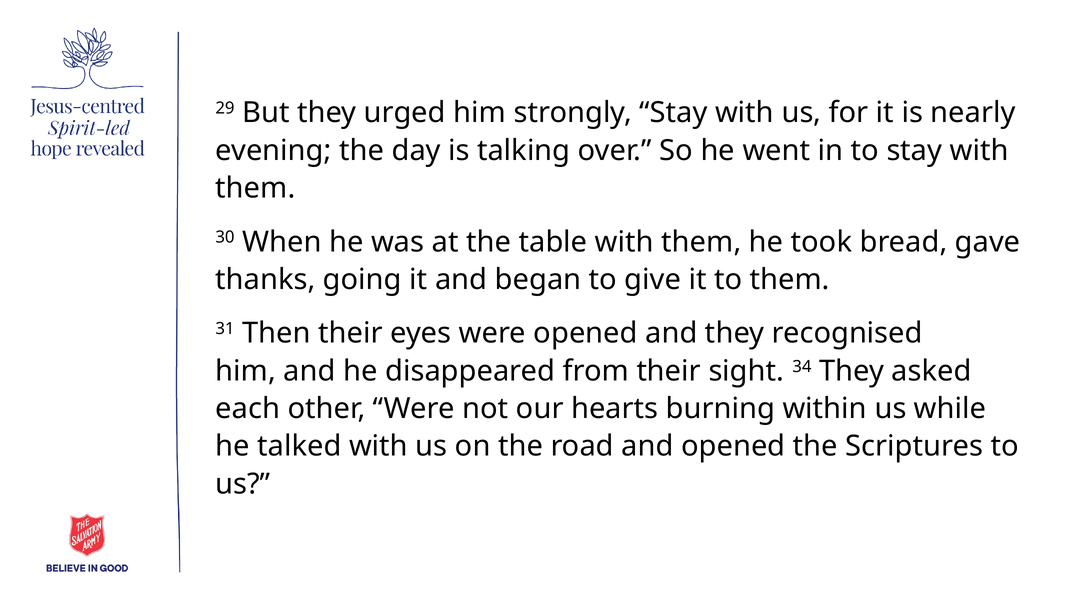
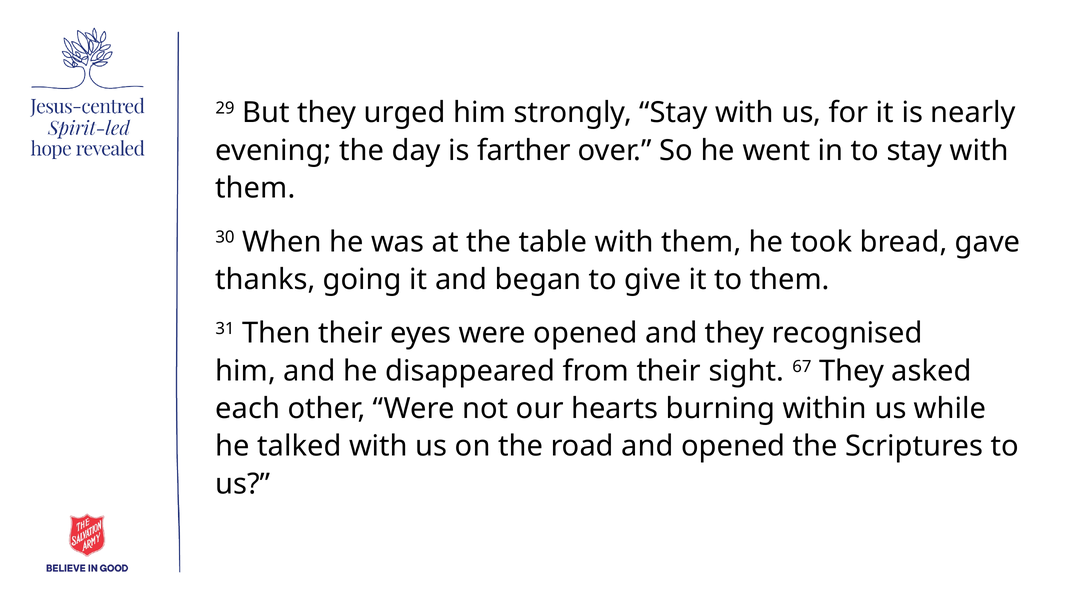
talking: talking -> farther (524, 151)
34: 34 -> 67 (802, 367)
